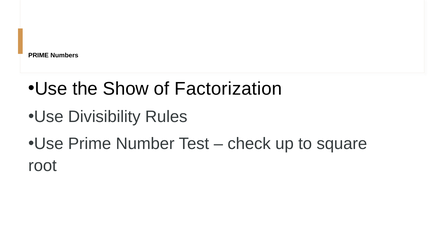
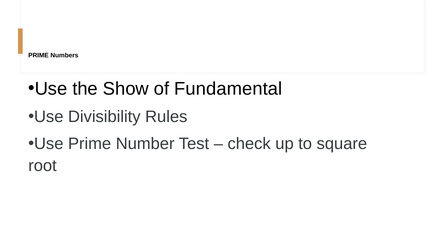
Factorization: Factorization -> Fundamental (228, 89)
